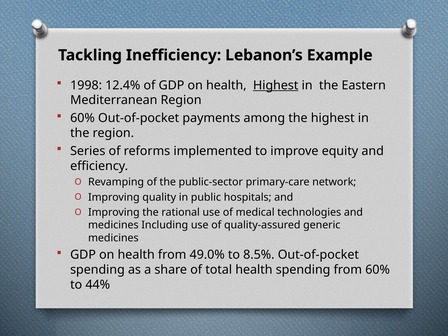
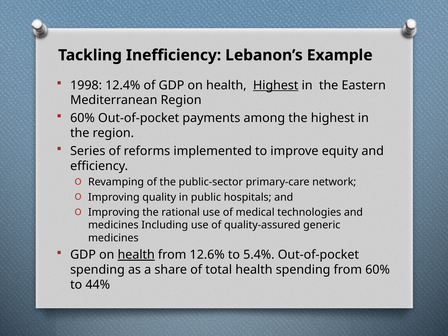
health underline: none -> present (136, 255)
49.0%: 49.0% -> 12.6% (207, 255)
8.5%: 8.5% -> 5.4% (259, 255)
